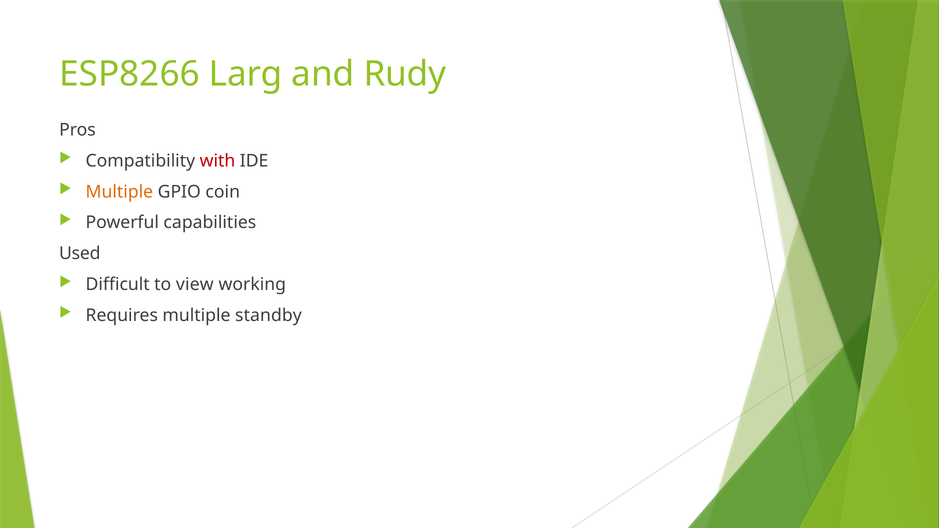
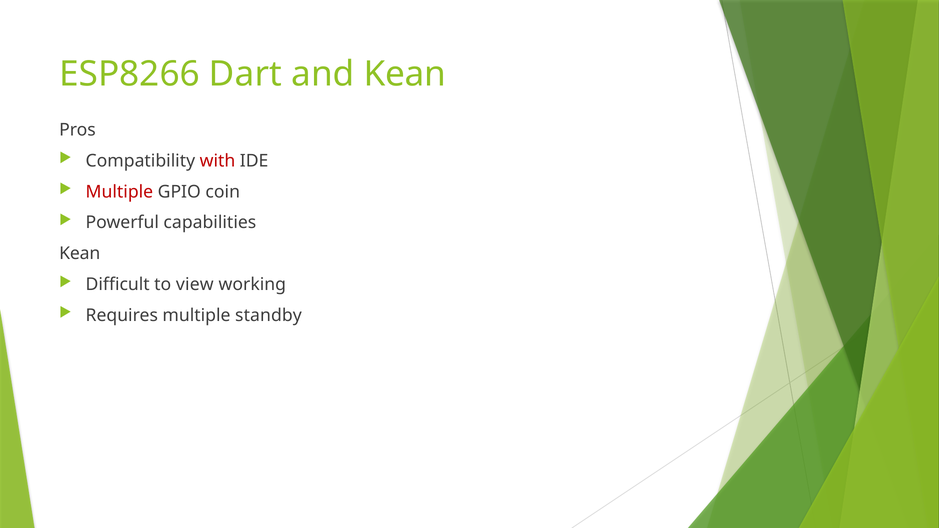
Larg: Larg -> Dart (246, 74)
and Rudy: Rudy -> Kean (405, 74)
Multiple colour: orange -> red (119, 192)
Used: Used -> Kean (80, 254)
